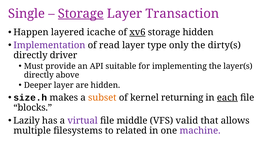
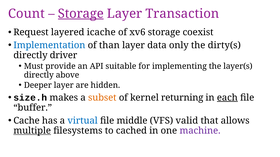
Single: Single -> Count (26, 14)
Happen: Happen -> Request (31, 32)
xv6 underline: present -> none (137, 32)
storage hidden: hidden -> coexist (198, 32)
Implementation colour: purple -> blue (49, 45)
read: read -> than (109, 45)
type: type -> data (157, 45)
blocks: blocks -> buffer (33, 108)
Lazily: Lazily -> Cache (27, 121)
virtual colour: purple -> blue (83, 121)
multiple underline: none -> present (32, 131)
related: related -> cached (131, 131)
